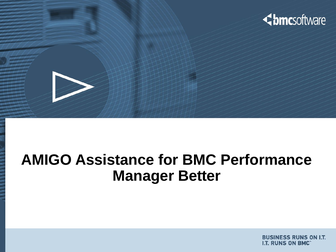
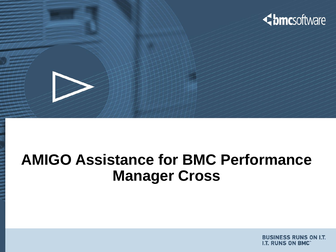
Better: Better -> Cross (199, 176)
